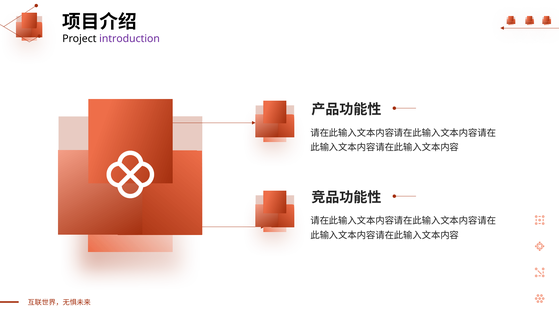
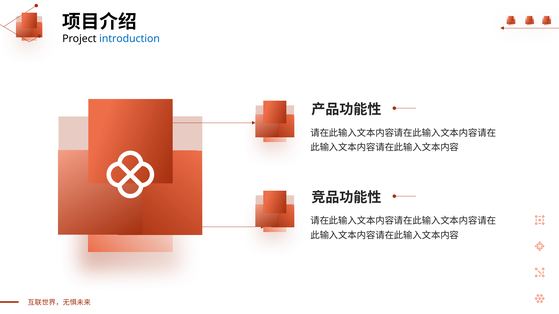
introduction colour: purple -> blue (130, 39)
